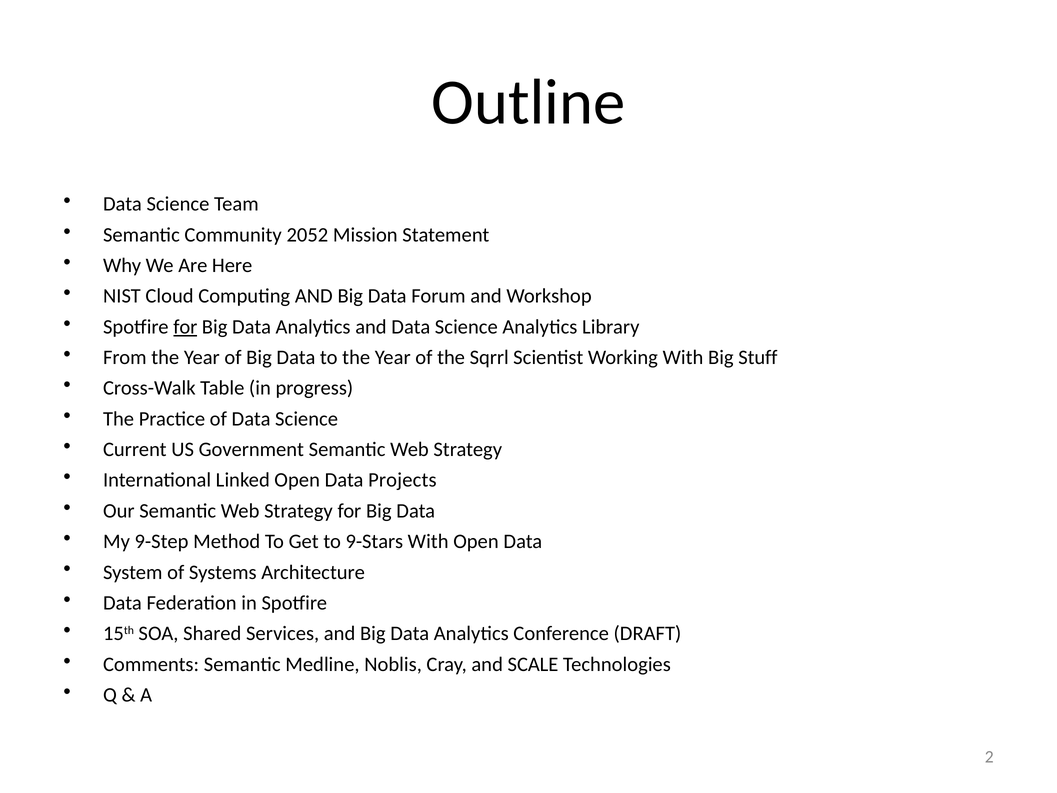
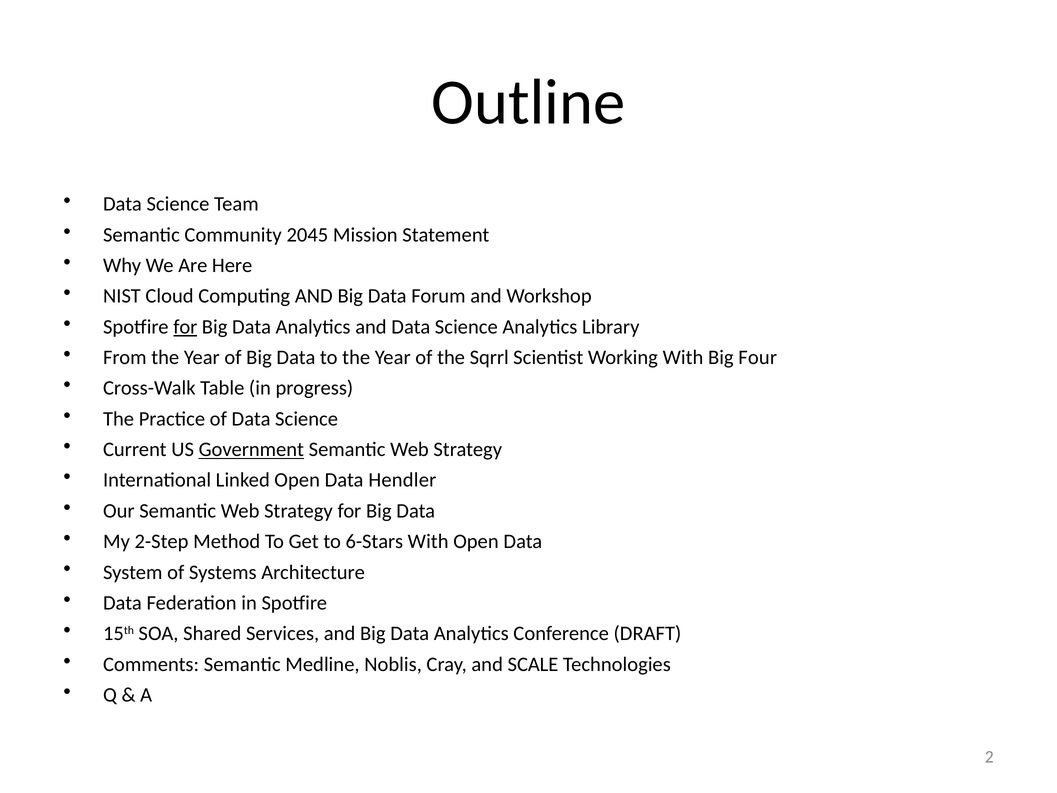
2052: 2052 -> 2045 (307, 235)
Stuff: Stuff -> Four (758, 357)
Government underline: none -> present (251, 449)
Projects: Projects -> Hendler (402, 480)
9-Step: 9-Step -> 2-Step (162, 541)
9-Stars: 9-Stars -> 6-Stars (374, 541)
